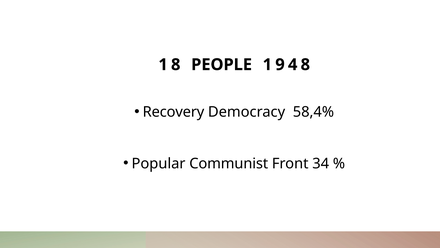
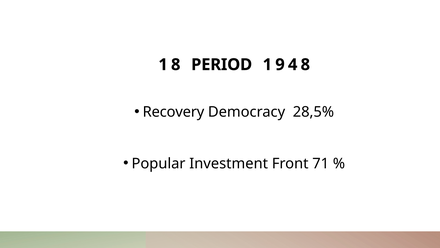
PEOPLE: PEOPLE -> PERIOD (222, 65)
58,4%: 58,4% -> 28,5% (313, 112)
Communist: Communist -> Investment (229, 163)
34: 34 -> 71 (321, 163)
